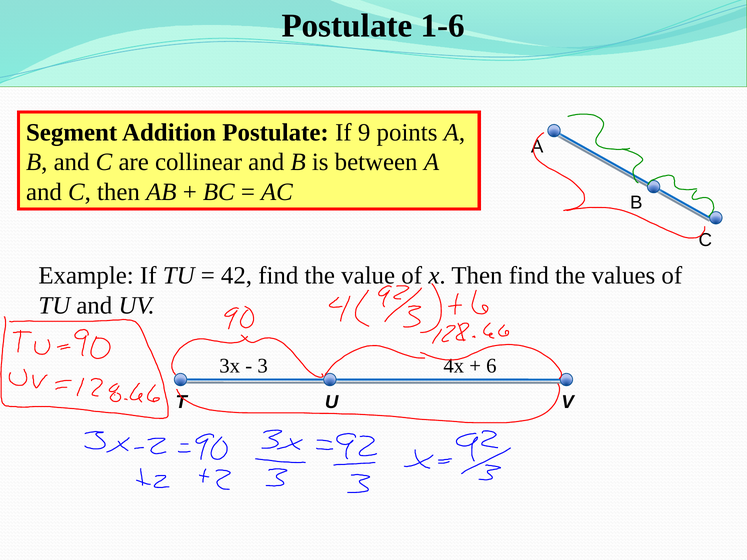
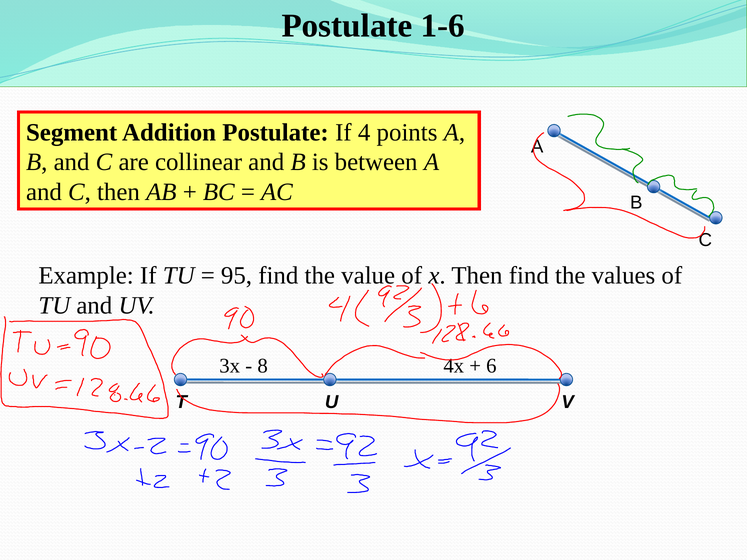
9: 9 -> 4 (364, 132)
42: 42 -> 95 (237, 276)
3: 3 -> 8 (263, 366)
